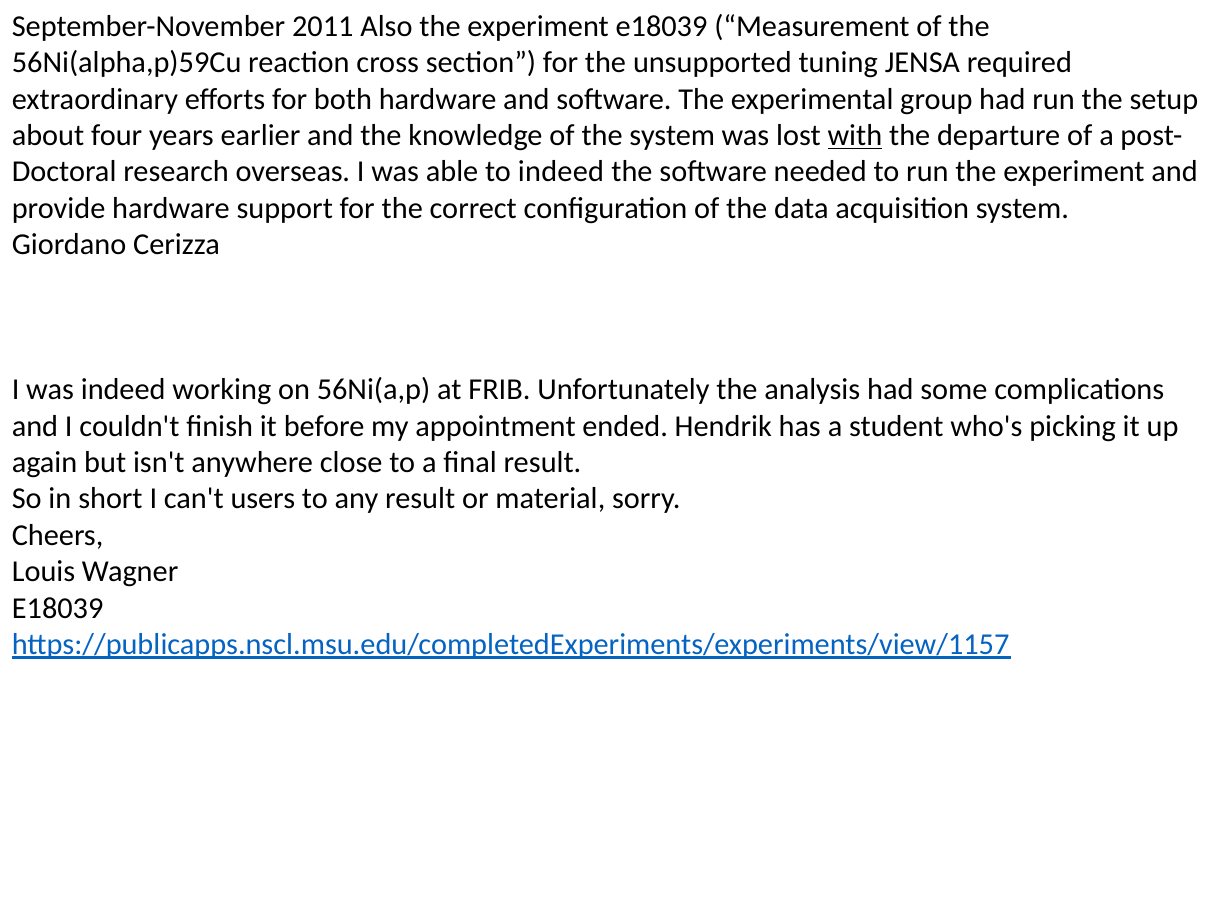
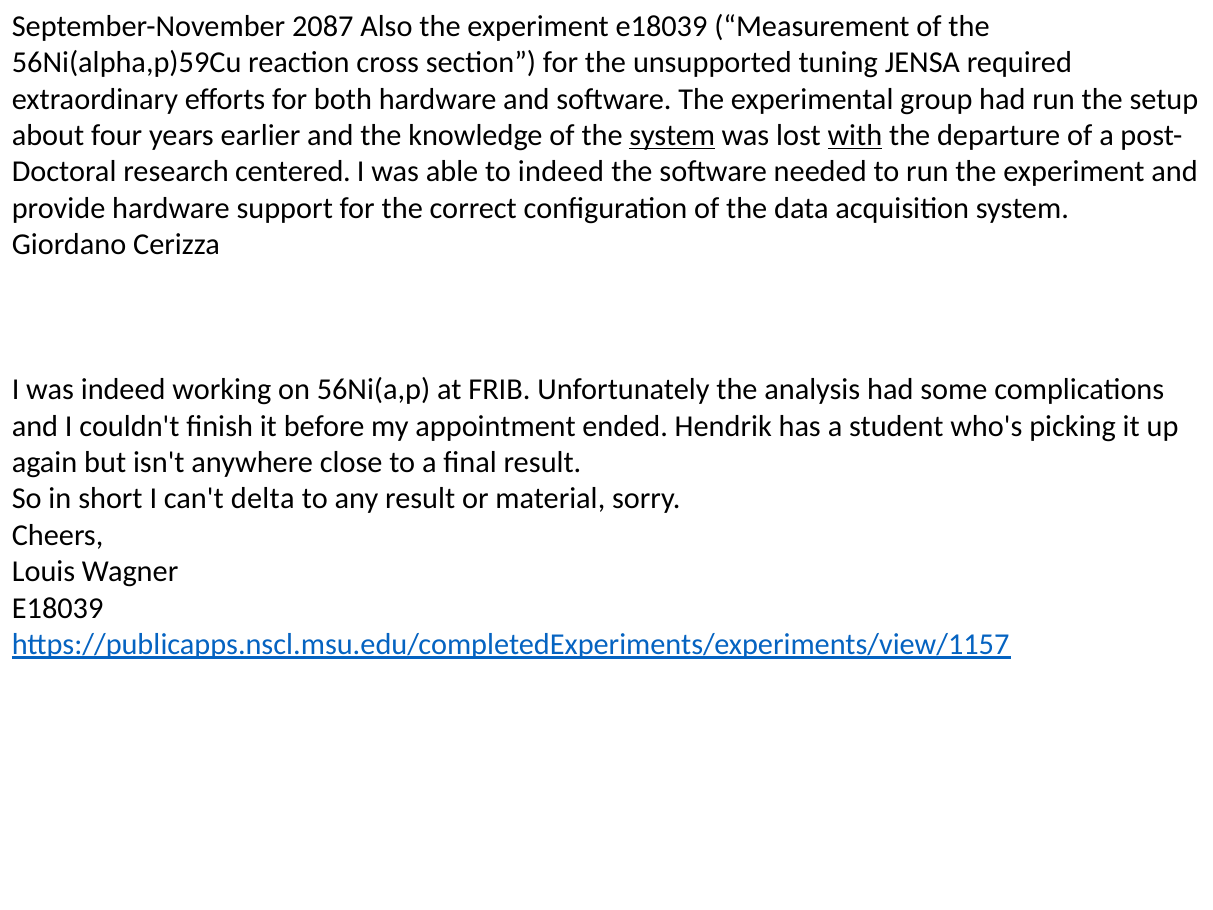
2011: 2011 -> 2087 (323, 26)
system underline: none -> present (672, 135)
overseas: overseas -> centered (293, 172)
users: users -> delta (263, 499)
